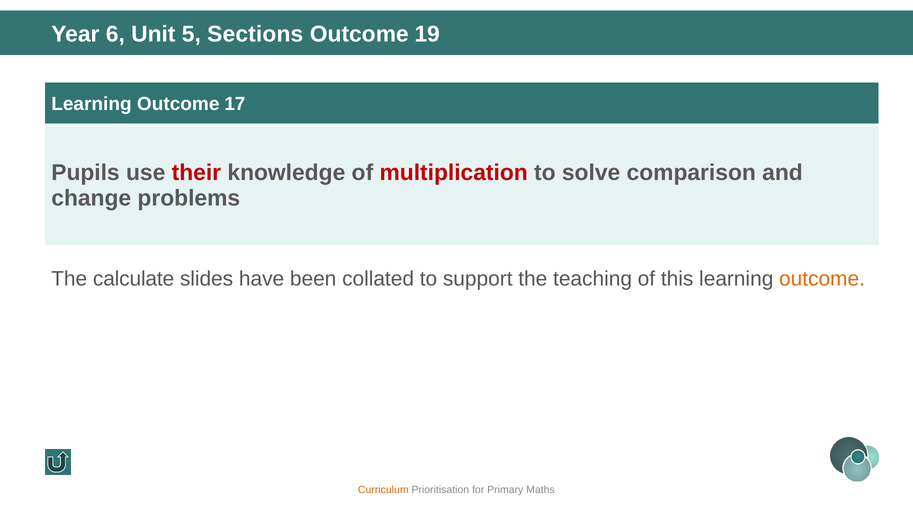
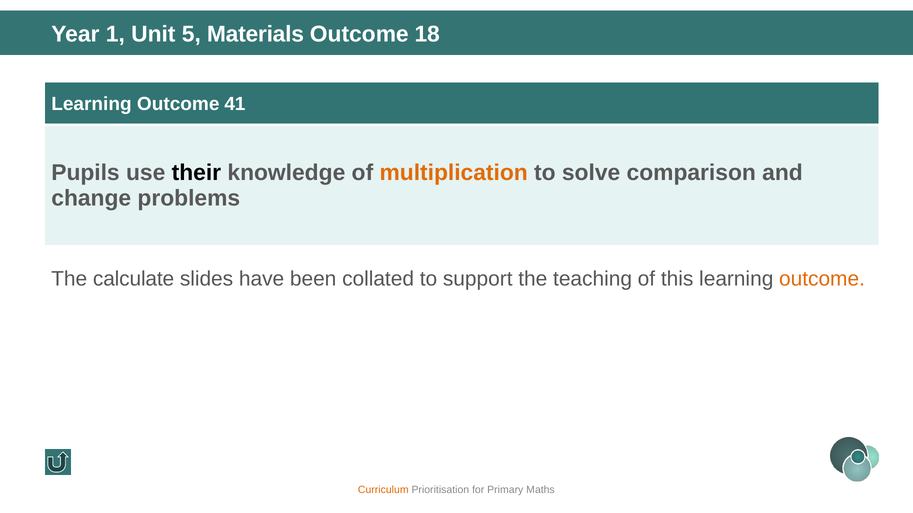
6: 6 -> 1 (115, 34)
Sections: Sections -> Materials (255, 34)
19: 19 -> 18 (427, 34)
17: 17 -> 41 (235, 104)
their colour: red -> black (196, 173)
multiplication colour: red -> orange (454, 173)
